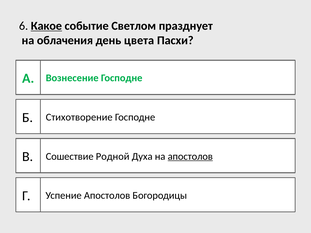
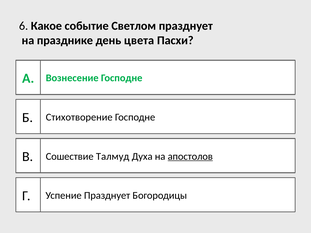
Какое underline: present -> none (46, 26)
облачения: облачения -> празднике (65, 40)
Родной: Родной -> Талмуд (113, 157)
Успение Апостолов: Апостолов -> Празднует (107, 196)
